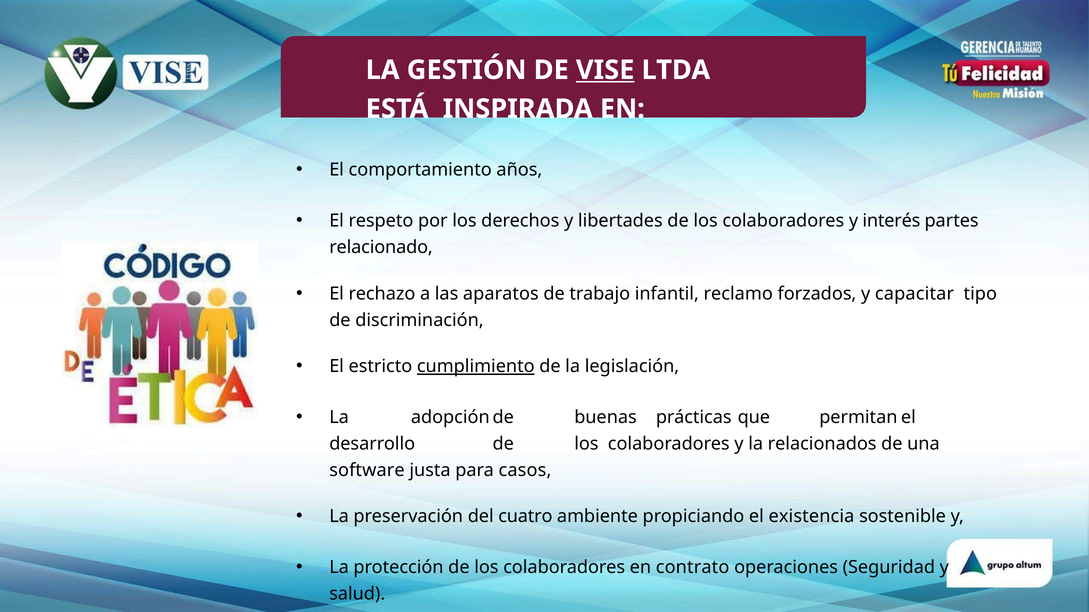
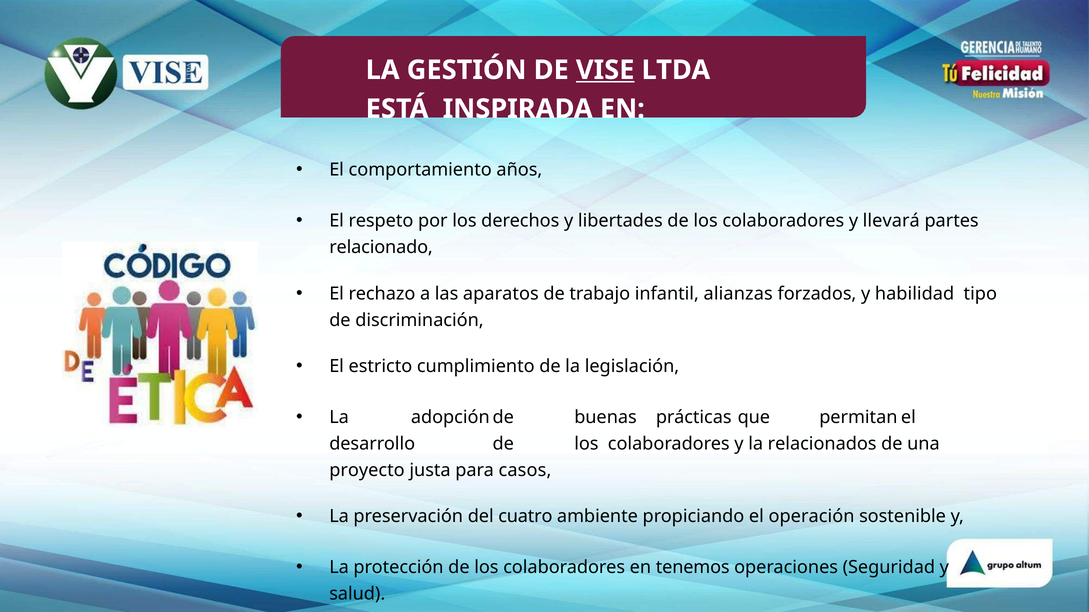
interés: interés -> llevará (891, 221)
reclamo: reclamo -> alianzas (738, 294)
capacitar: capacitar -> habilidad (915, 294)
cumplimiento underline: present -> none (476, 367)
software: software -> proyecto (367, 470)
existencia: existencia -> operación (812, 517)
contrato: contrato -> tenemos (693, 568)
